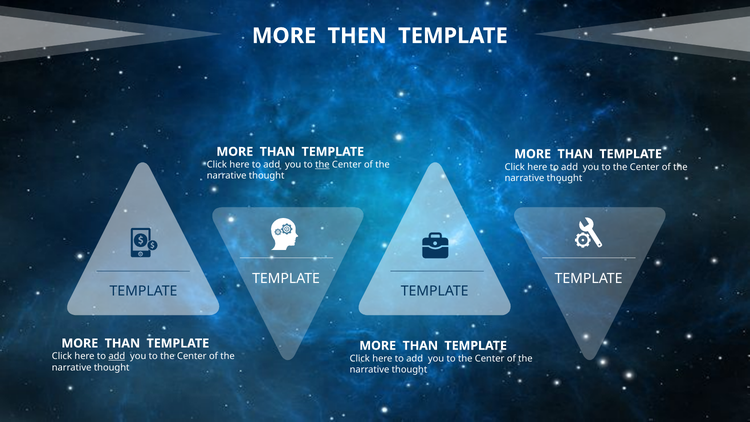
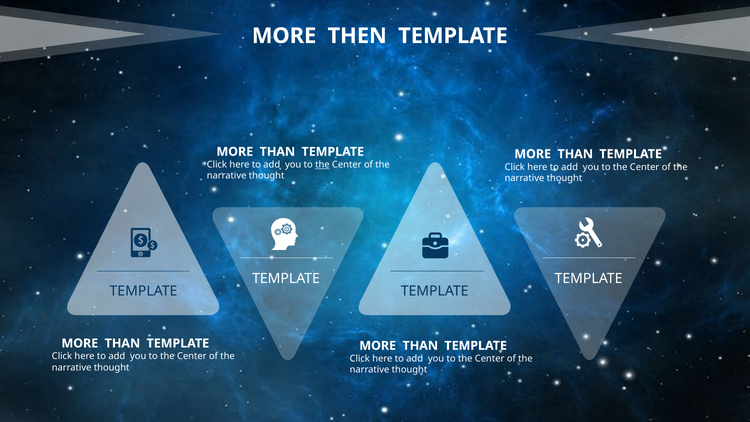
add underline: present -> none (117, 356)
